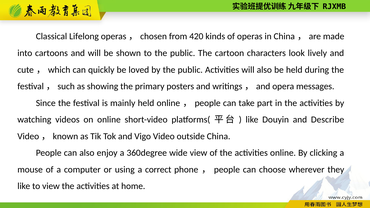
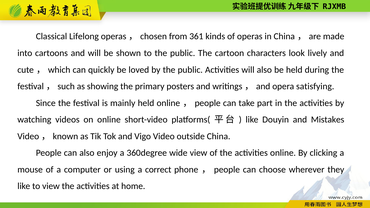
420: 420 -> 361 (196, 36)
messages: messages -> satisfying (315, 86)
Describe: Describe -> Mistakes (328, 120)
